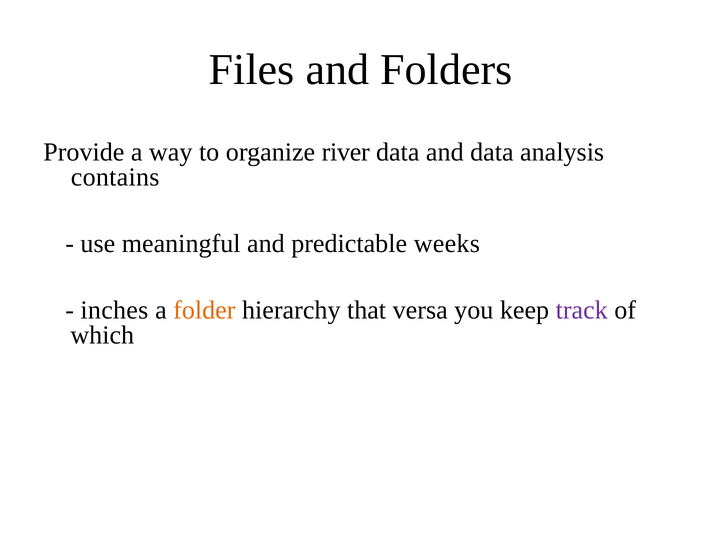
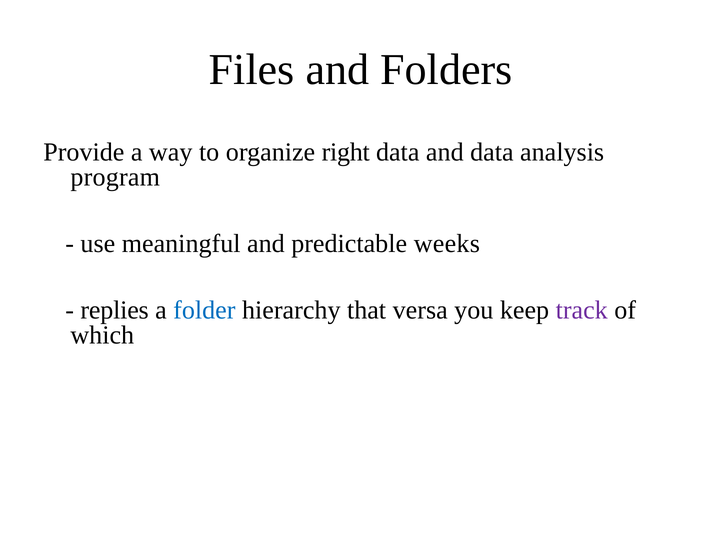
river: river -> right (346, 152)
contains: contains -> program (115, 177)
inches: inches -> replies (115, 310)
folder colour: orange -> blue (204, 310)
